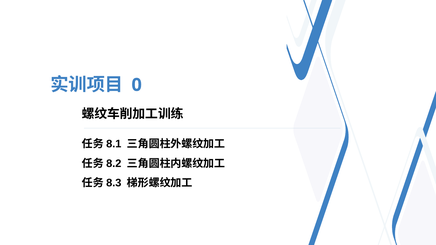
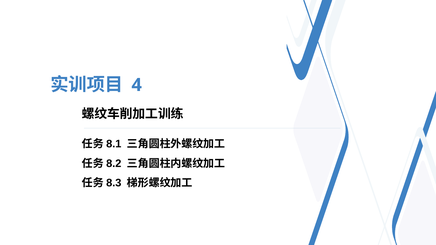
0: 0 -> 4 (137, 85)
